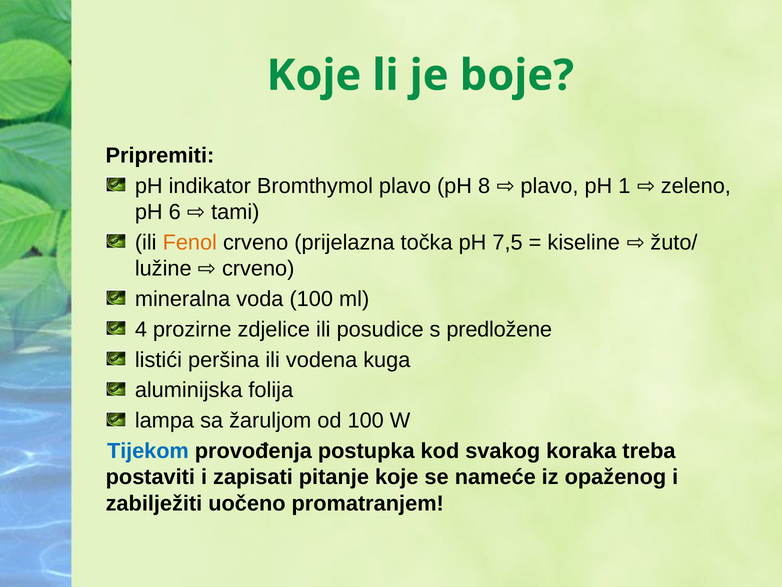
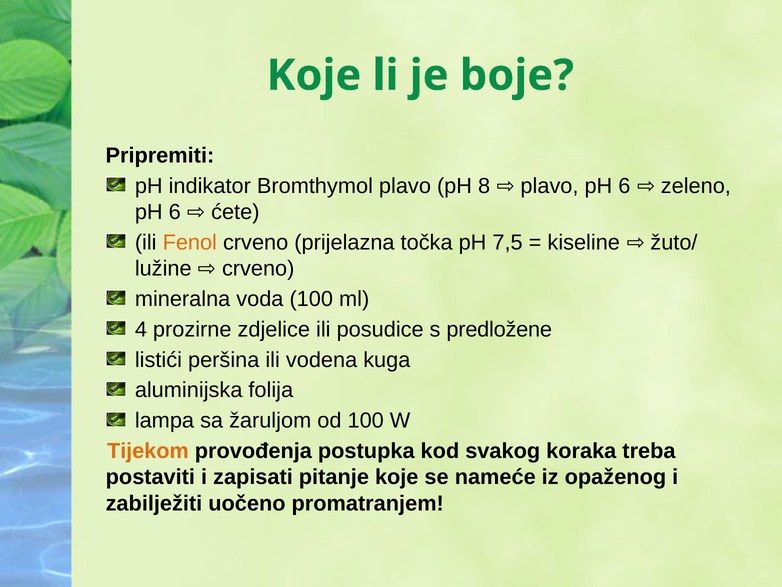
plavo pH 1: 1 -> 6 (624, 186)
tami: tami -> ćete (235, 212)
Tijekom colour: blue -> orange (148, 451)
